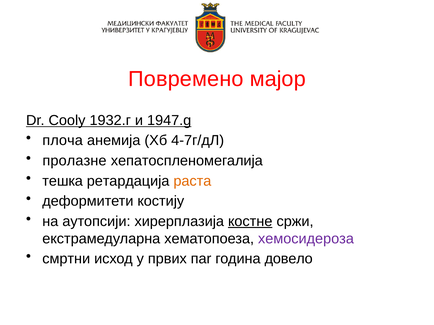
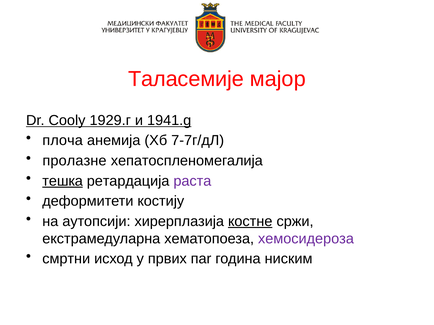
Повремено: Повремено -> Талaсемије (186, 79)
1932.г: 1932.г -> 1929.г (110, 120)
1947.g: 1947.g -> 1941.g (169, 120)
4-7г/дЛ: 4-7г/дЛ -> 7-7г/дЛ (198, 141)
тешкa underline: none -> present (63, 181)
рaста colour: orange -> purple (192, 181)
довело: довело -> ниским (289, 259)
